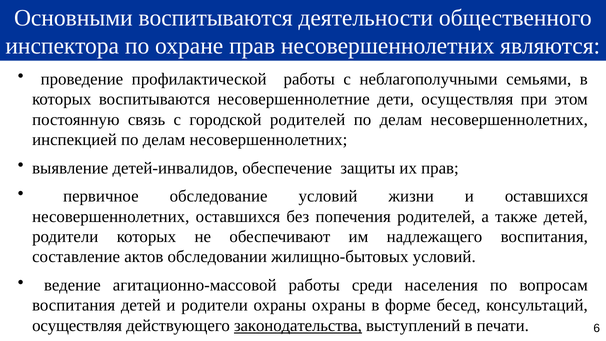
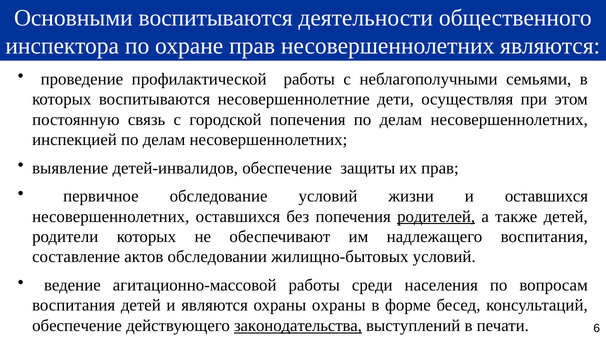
городской родителей: родителей -> попечения (308, 119)
родителей underline: none -> present (436, 216)
и родители: родители -> являются (215, 305)
осуществляя: осуществляя -> обеспечение (77, 325)
